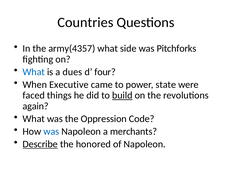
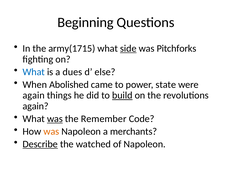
Countries: Countries -> Beginning (85, 22)
army(4357: army(4357 -> army(1715 (72, 48)
side underline: none -> present (128, 48)
four: four -> else (105, 72)
Executive: Executive -> Abolished (69, 85)
faced: faced -> again (34, 95)
was underline: none -> present (55, 119)
Oppression: Oppression -> Remember (104, 119)
was colour: blue -> orange (51, 131)
honored: honored -> watched (93, 144)
